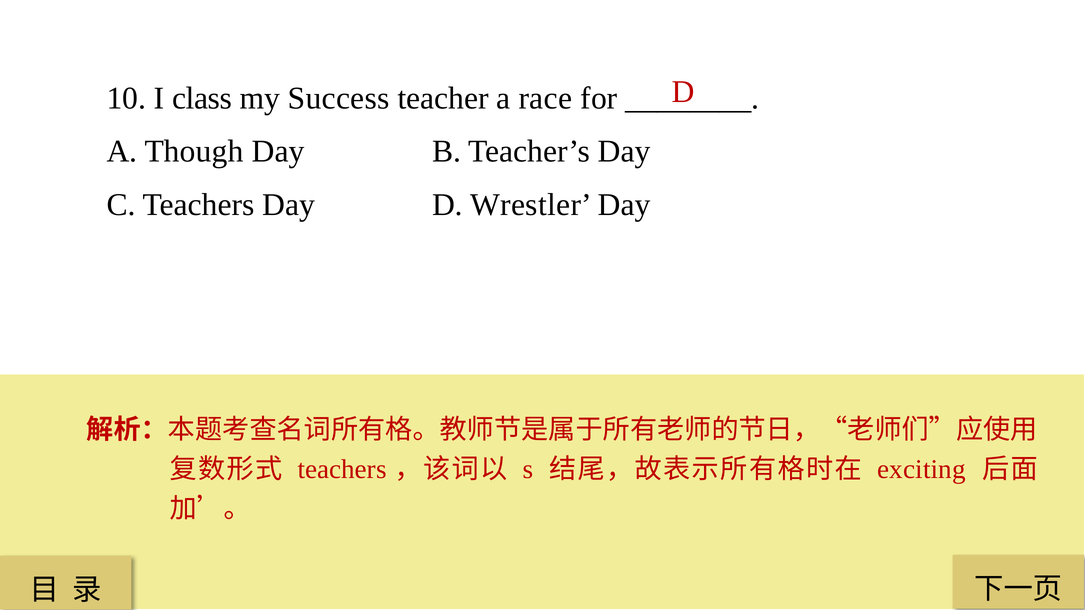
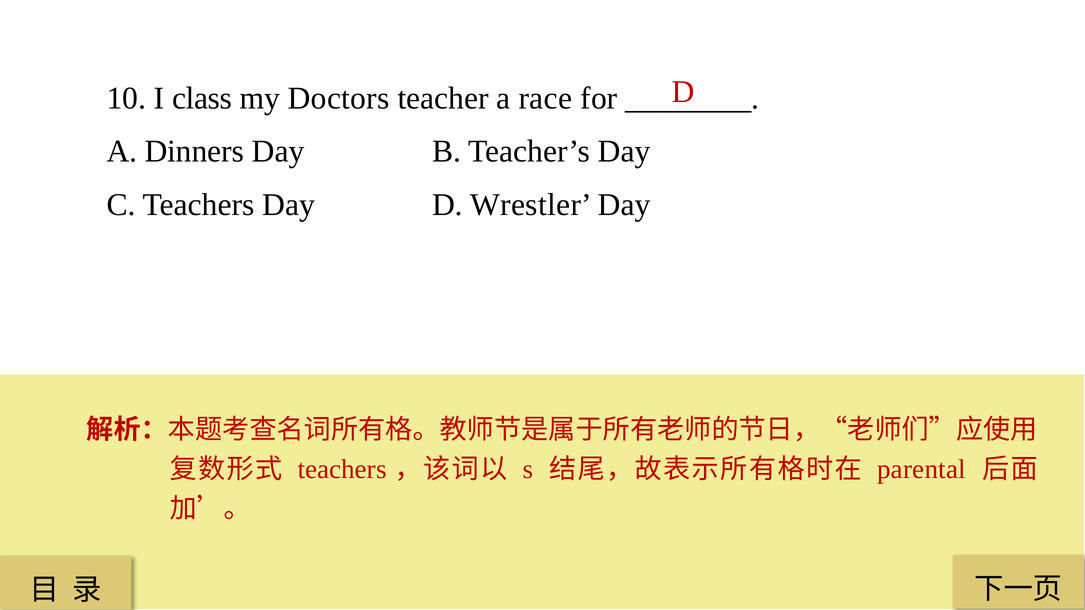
Success: Success -> Doctors (339, 98)
Though: Though -> Dinners (194, 152)
exciting: exciting -> parental (921, 470)
